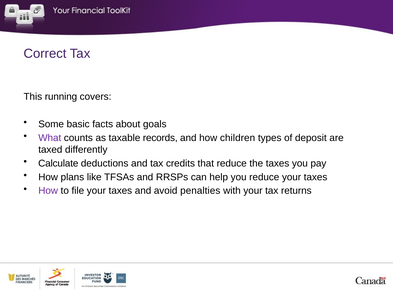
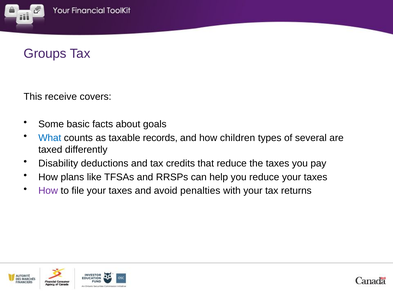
Correct: Correct -> Groups (45, 54)
running: running -> receive (61, 97)
What colour: purple -> blue (50, 138)
deposit: deposit -> several (311, 138)
Calculate: Calculate -> Disability (58, 164)
